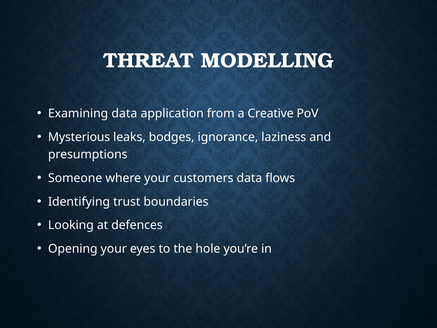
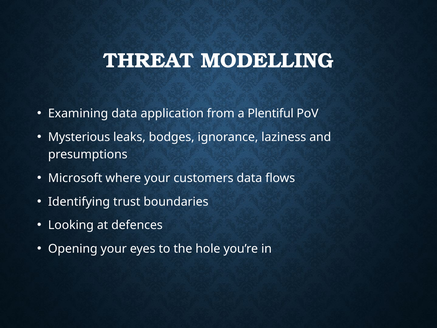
Creative: Creative -> Plentiful (271, 113)
Someone: Someone -> Microsoft (75, 178)
